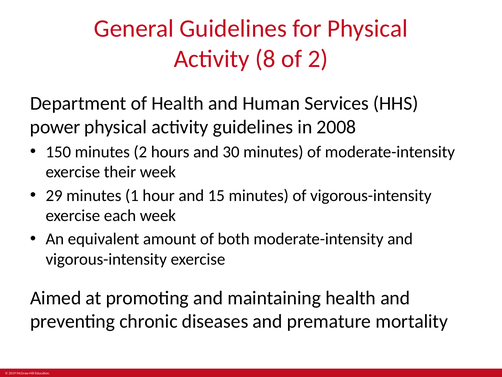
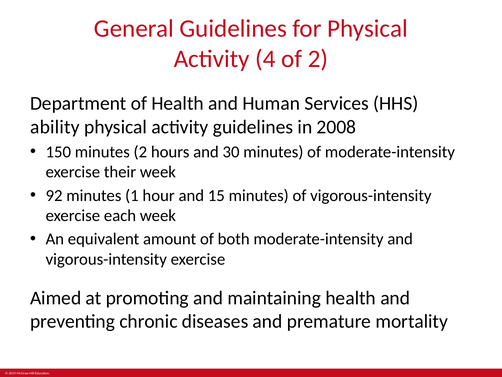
8: 8 -> 4 (265, 59)
power: power -> ability (55, 127)
29: 29 -> 92 (54, 195)
